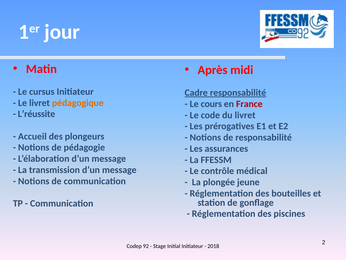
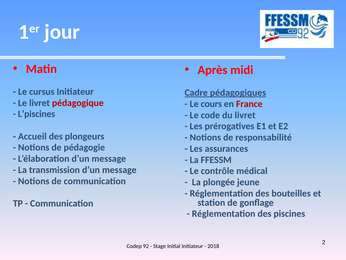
Cadre responsabilité: responsabilité -> pédagogiques (238, 93)
pédagogique colour: orange -> red (78, 103)
L’réussite: L’réussite -> L’piscines (36, 114)
